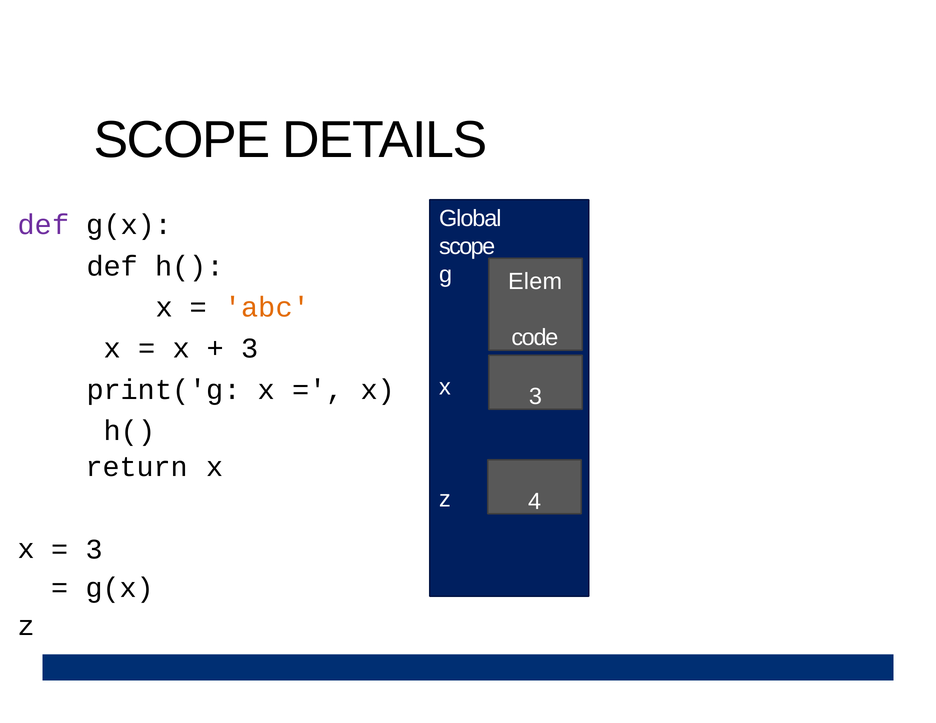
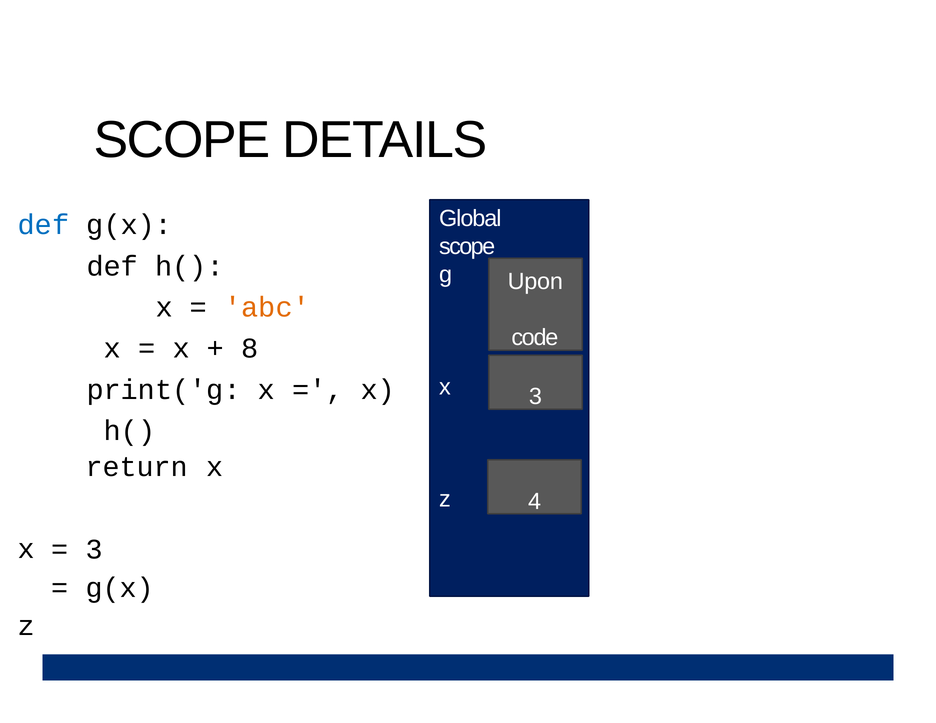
def colour: purple -> blue (44, 225)
Elem: Elem -> Upon (535, 282)
3: 3 -> 8 (250, 349)
